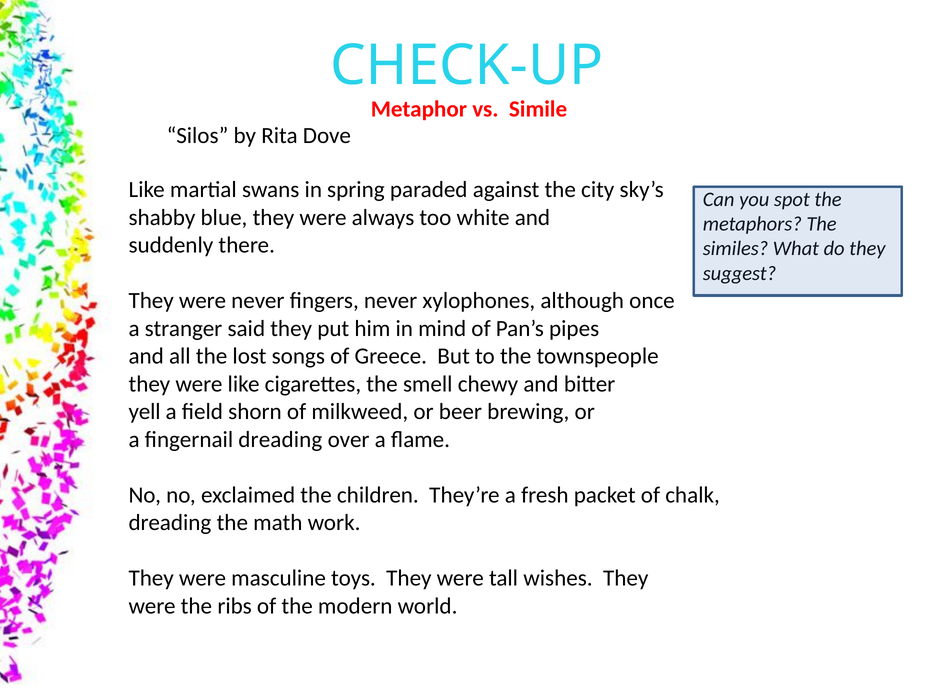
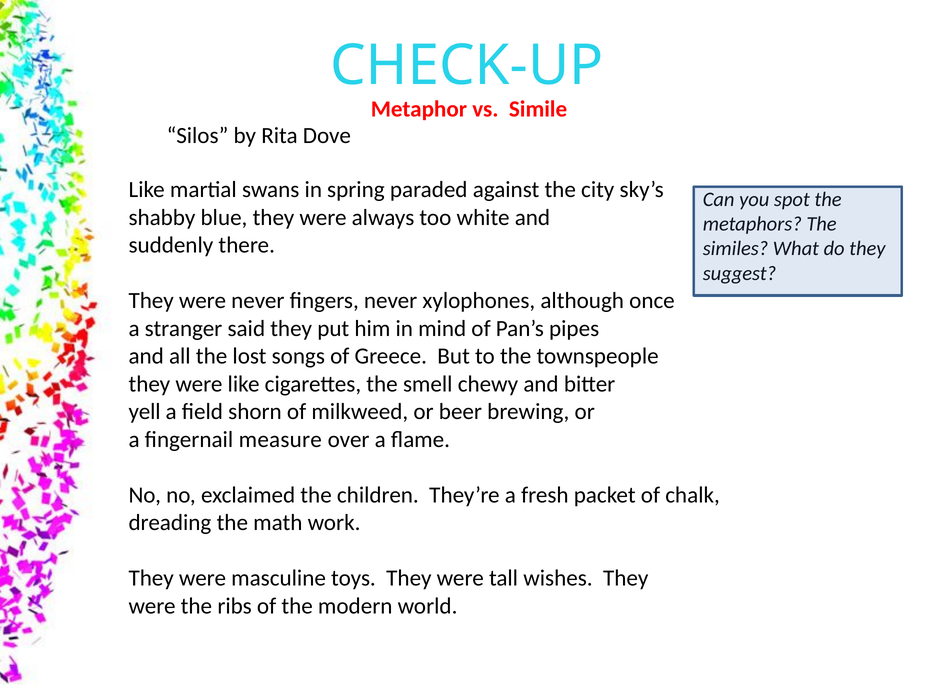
fingernail dreading: dreading -> measure (280, 439)
